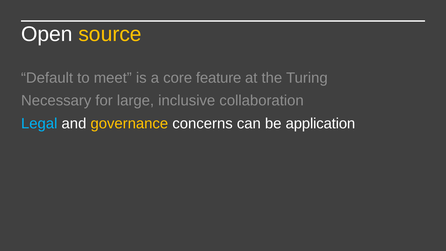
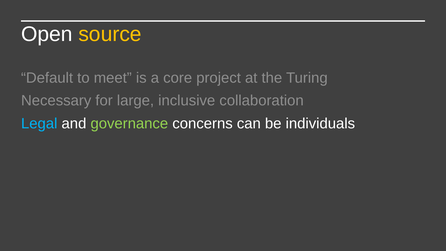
feature: feature -> project (219, 78)
governance colour: yellow -> light green (129, 123)
application: application -> individuals (320, 123)
